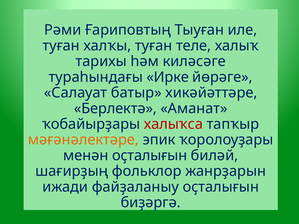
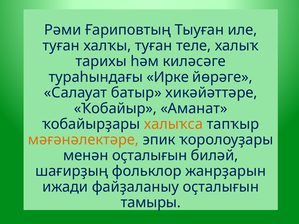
Берлектә: Берлектә -> Ҡобайыр (115, 109)
халыҡса colour: red -> orange (173, 124)
биҙәргә: биҙәргә -> тамыры (151, 203)
